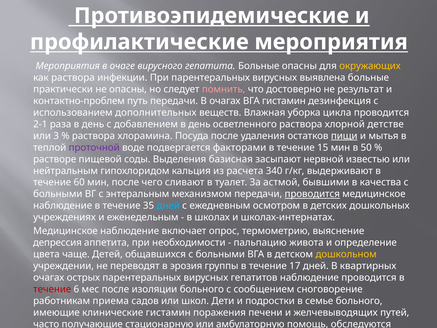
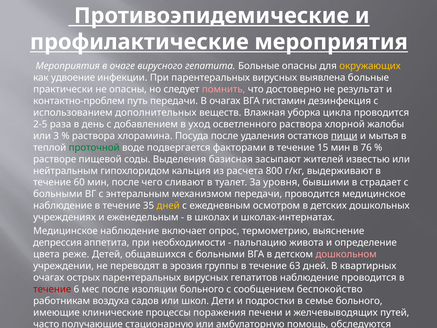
как раствора: раствора -> удвоение (73, 77)
2-1: 2-1 -> 2-5 (40, 124)
добавлением в день: день -> уход (199, 124)
детстве: детстве -> жалобы (386, 124)
проточной colour: purple -> green (94, 147)
50: 50 -> 76 (366, 147)
нервной: нервной -> жителей (323, 159)
340: 340 -> 800 (274, 171)
астмой: астмой -> уровня (282, 182)
качества: качества -> страдает (380, 182)
проводится underline: present -> none (312, 194)
дней colour: light blue -> yellow (168, 206)
чаще: чаще -> реже (76, 254)
дошкольном colour: yellow -> pink (346, 254)
17: 17 -> 63 (295, 266)
сноговорение: сноговорение -> беспокойство (330, 289)
приема: приема -> воздуха (111, 301)
клинические гистамин: гистамин -> процессы (168, 312)
